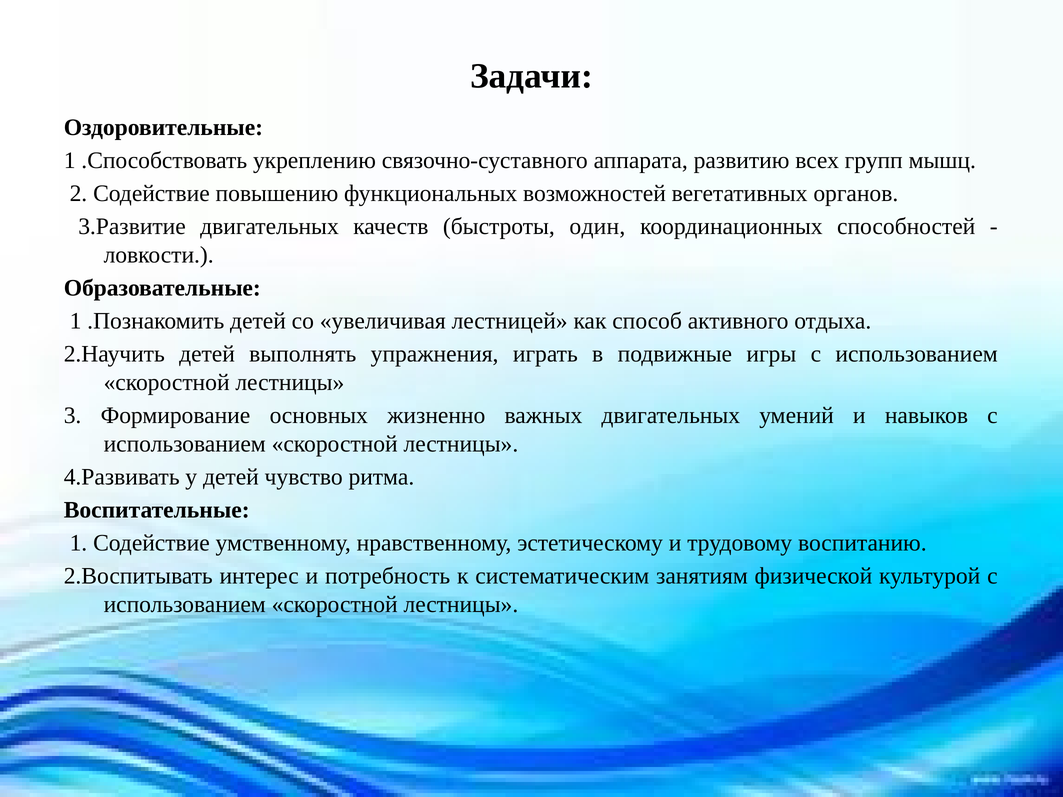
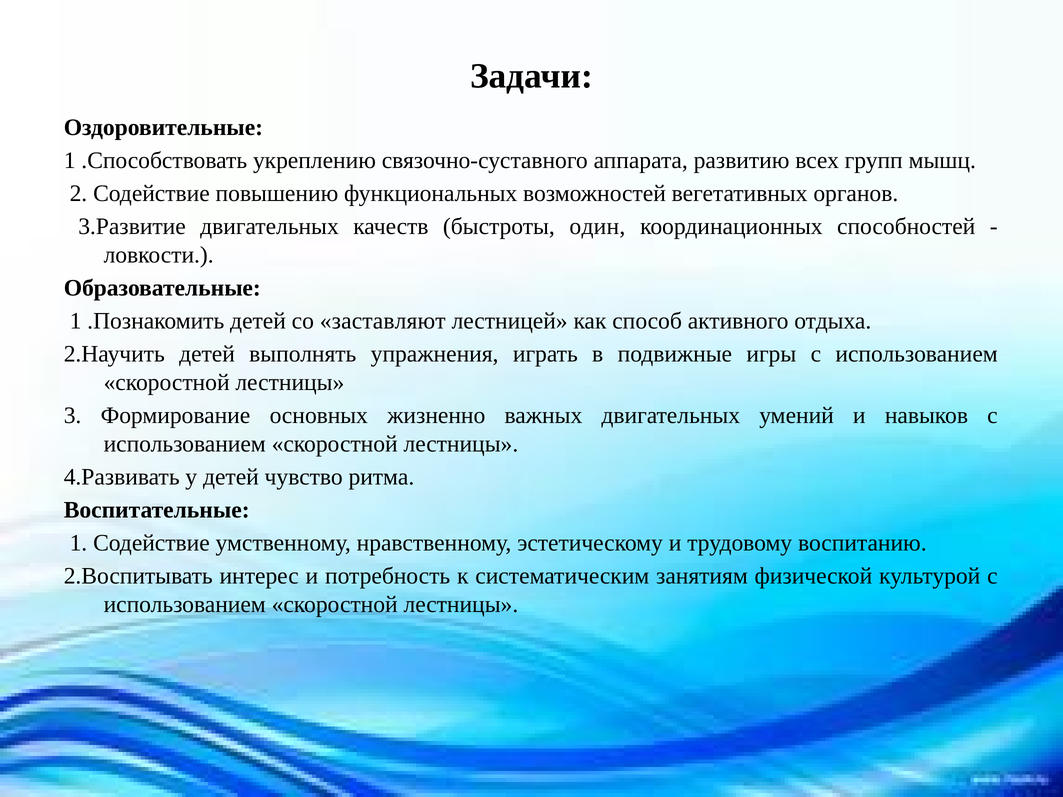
увеличивая: увеличивая -> заставляют (383, 321)
